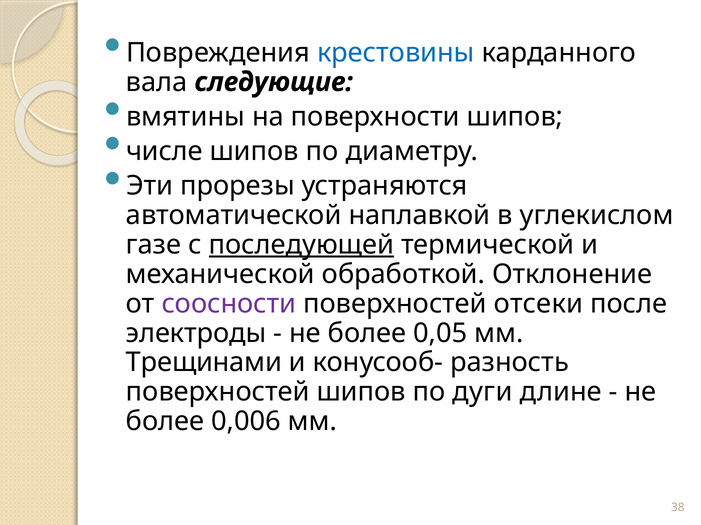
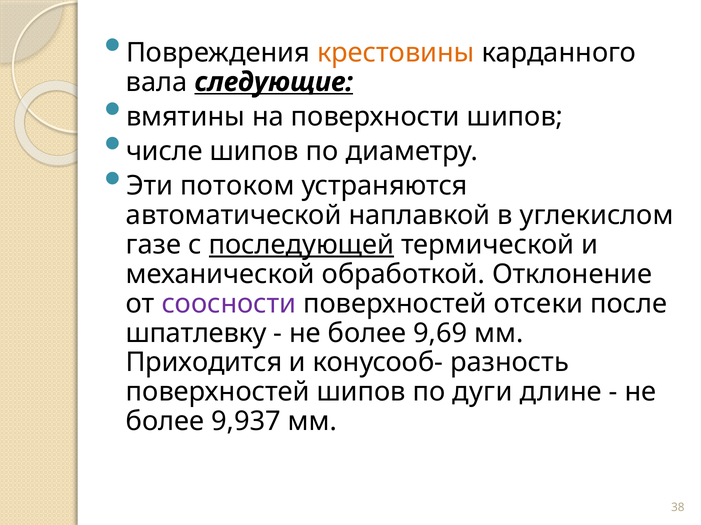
крестовины colour: blue -> orange (396, 53)
следующие underline: none -> present (274, 82)
прорезы: прорезы -> потоком (237, 186)
электроды: электроды -> шпатлевку (196, 333)
0,05: 0,05 -> 9,69 (440, 333)
Трещинами: Трещинами -> Приходится (204, 363)
0,006: 0,006 -> 9,937 (246, 422)
